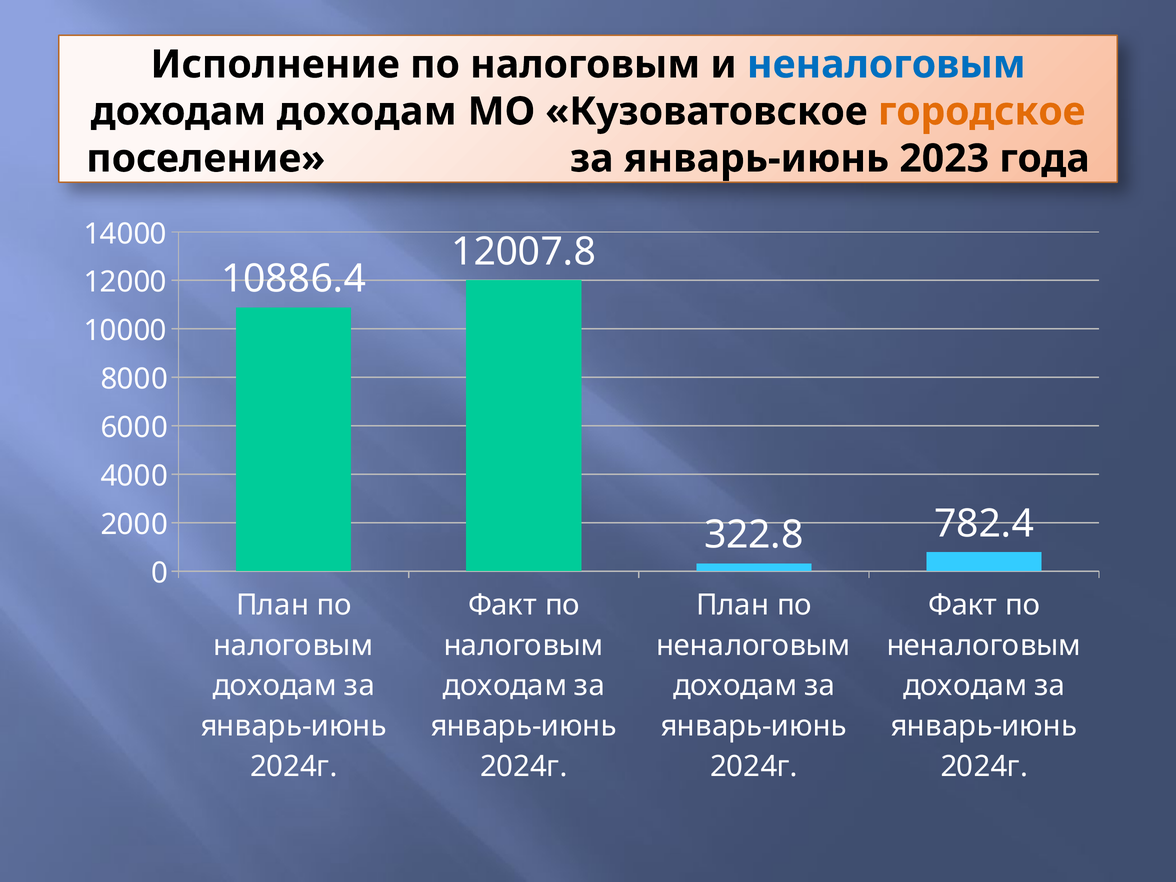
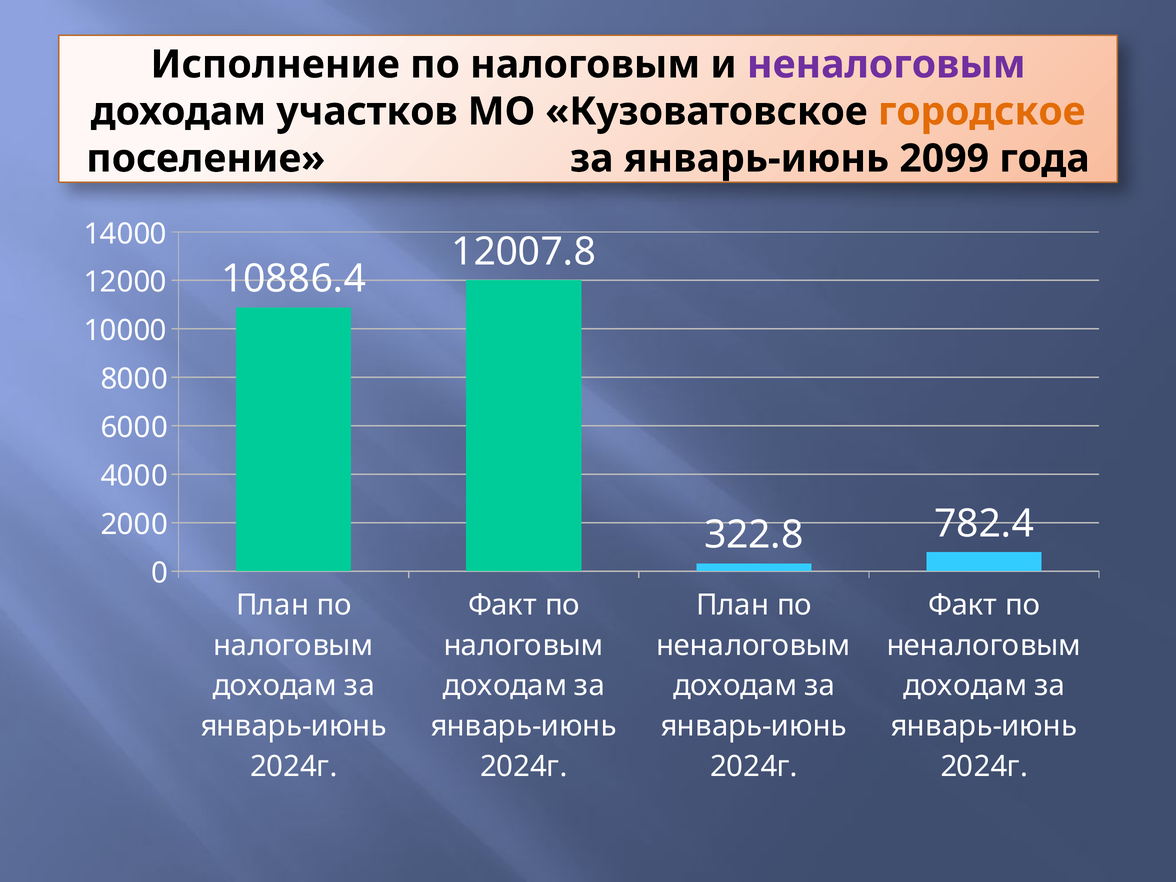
неналоговым colour: blue -> purple (886, 65)
доходам доходам: доходам -> участков (367, 112)
2023: 2023 -> 2099 (944, 159)
